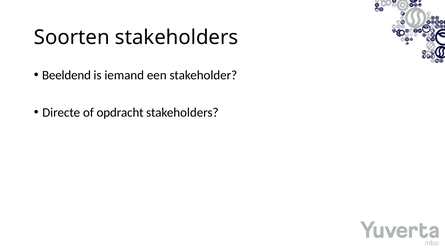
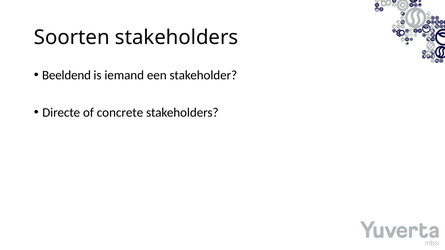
opdracht: opdracht -> concrete (120, 113)
